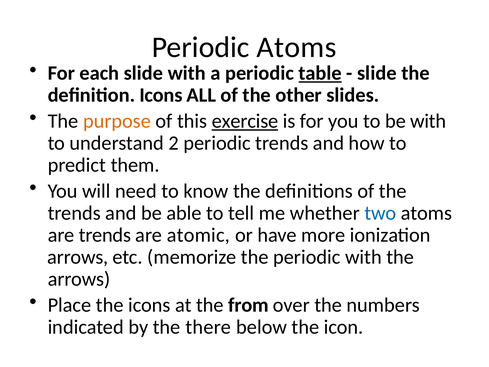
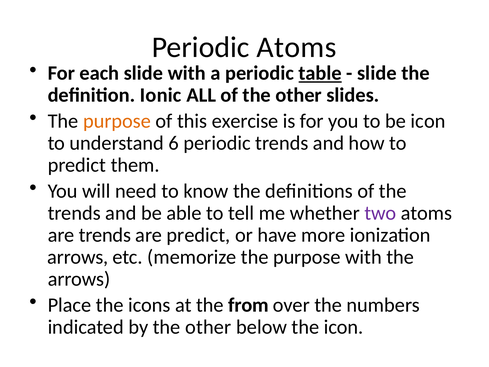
definition Icons: Icons -> Ionic (161, 95)
exercise underline: present -> none (245, 121)
be with: with -> icon (428, 121)
2: 2 -> 6 (174, 143)
two colour: blue -> purple (380, 213)
are atomic: atomic -> predict (198, 235)
memorize the periodic: periodic -> purpose (307, 257)
by the there: there -> other (208, 327)
